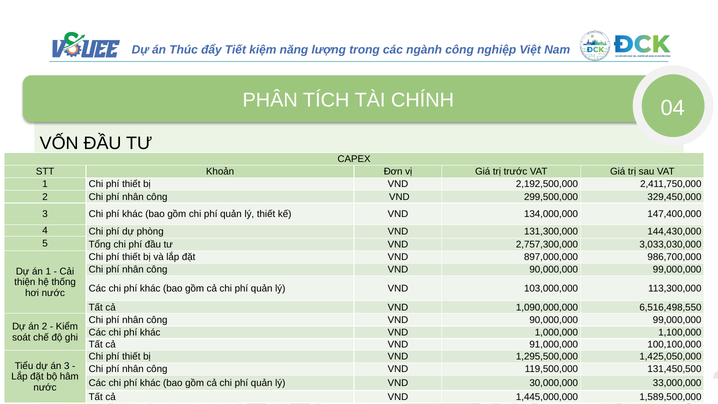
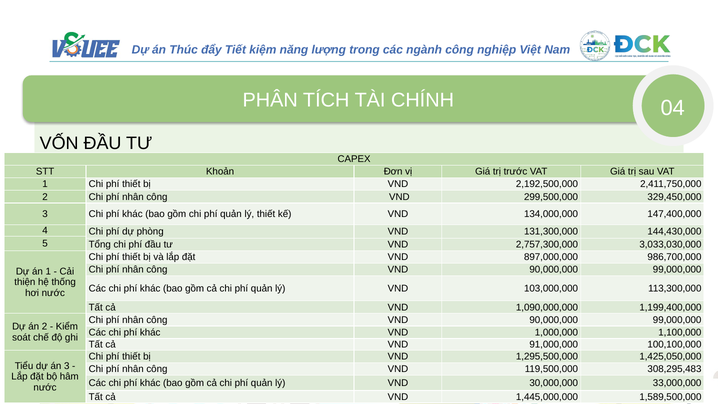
6,516,498,550: 6,516,498,550 -> 1,199,400,000 (670, 307)
131,450,500: 131,450,500 -> 308,295,483 (674, 369)
